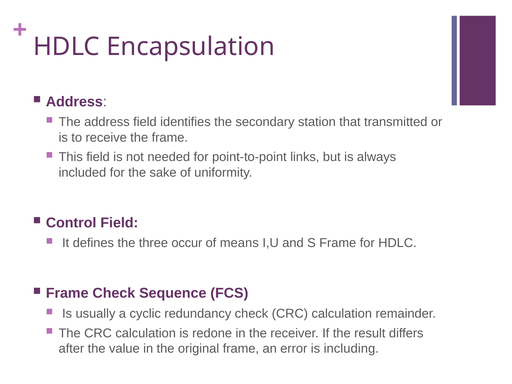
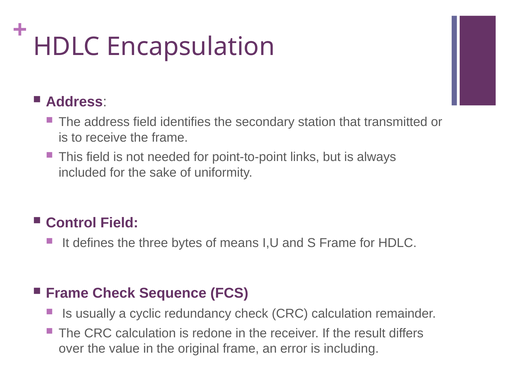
occur: occur -> bytes (187, 243)
after: after -> over (71, 349)
